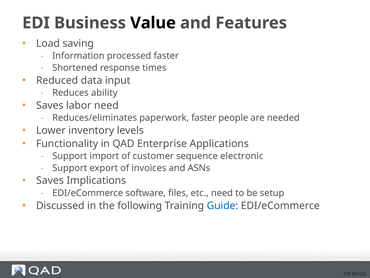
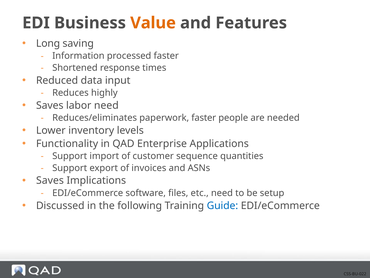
Value colour: black -> orange (153, 23)
Load: Load -> Long (48, 43)
ability: ability -> highly (104, 93)
electronic: electronic -> quantities (242, 156)
